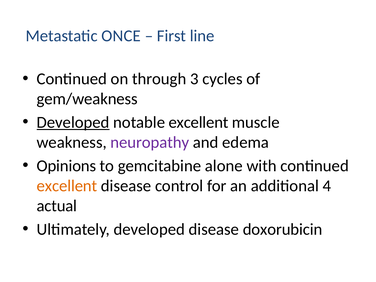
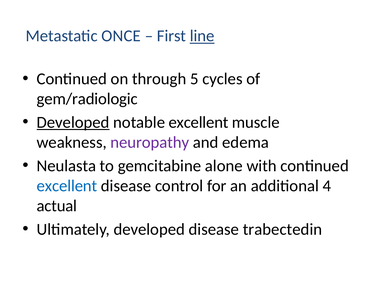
line underline: none -> present (202, 36)
3: 3 -> 5 (194, 79)
gem/weakness: gem/weakness -> gem/radiologic (87, 99)
Opinions: Opinions -> Neulasta (66, 166)
excellent colour: orange -> blue (67, 186)
doxorubicin: doxorubicin -> trabectedin (282, 229)
